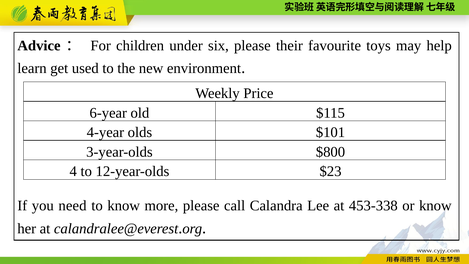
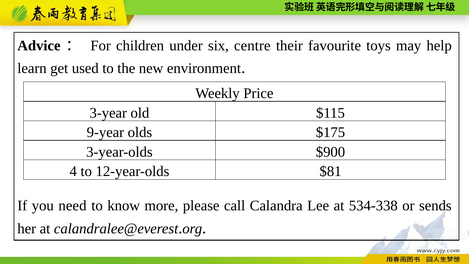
six please: please -> centre (252, 46)
6-year: 6-year -> 3-year (108, 113)
4-year: 4-year -> 9-year (105, 132)
$101: $101 -> $175 (330, 132)
$800: $800 -> $900 (330, 152)
$23: $23 -> $81 (331, 171)
453-338: 453-338 -> 534-338 (373, 206)
or know: know -> sends (435, 206)
